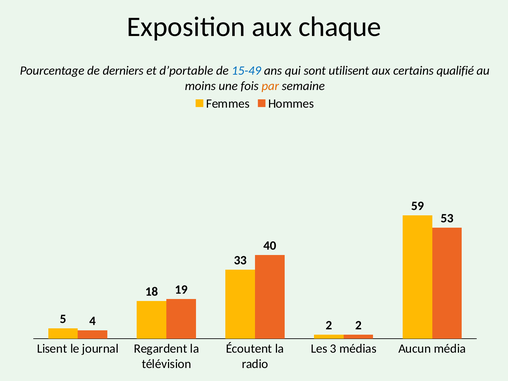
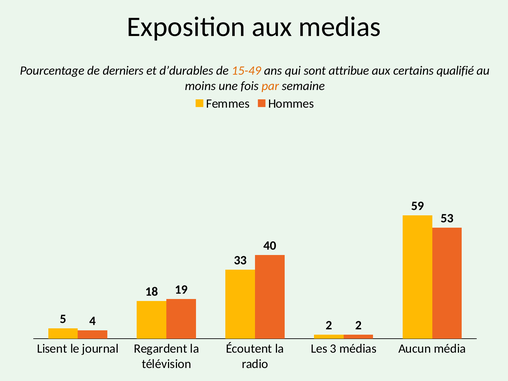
chaque: chaque -> medias (340, 27)
d’portable: d’portable -> d’durables (186, 71)
15-49 colour: blue -> orange (246, 71)
utilisent: utilisent -> attribue (349, 71)
